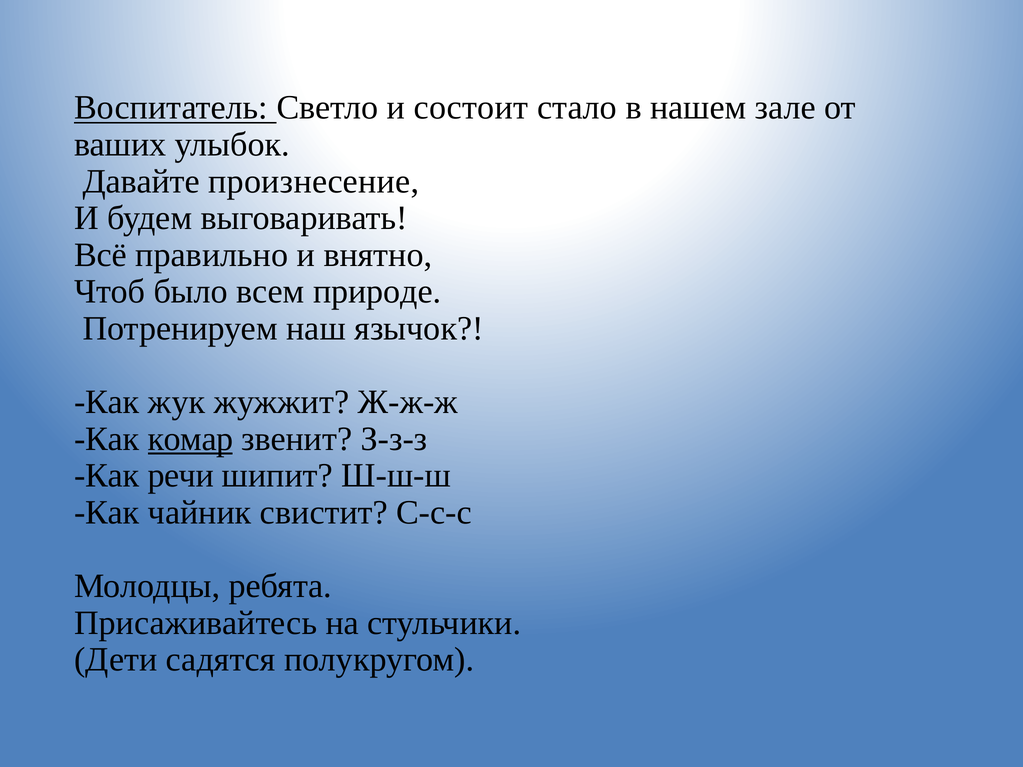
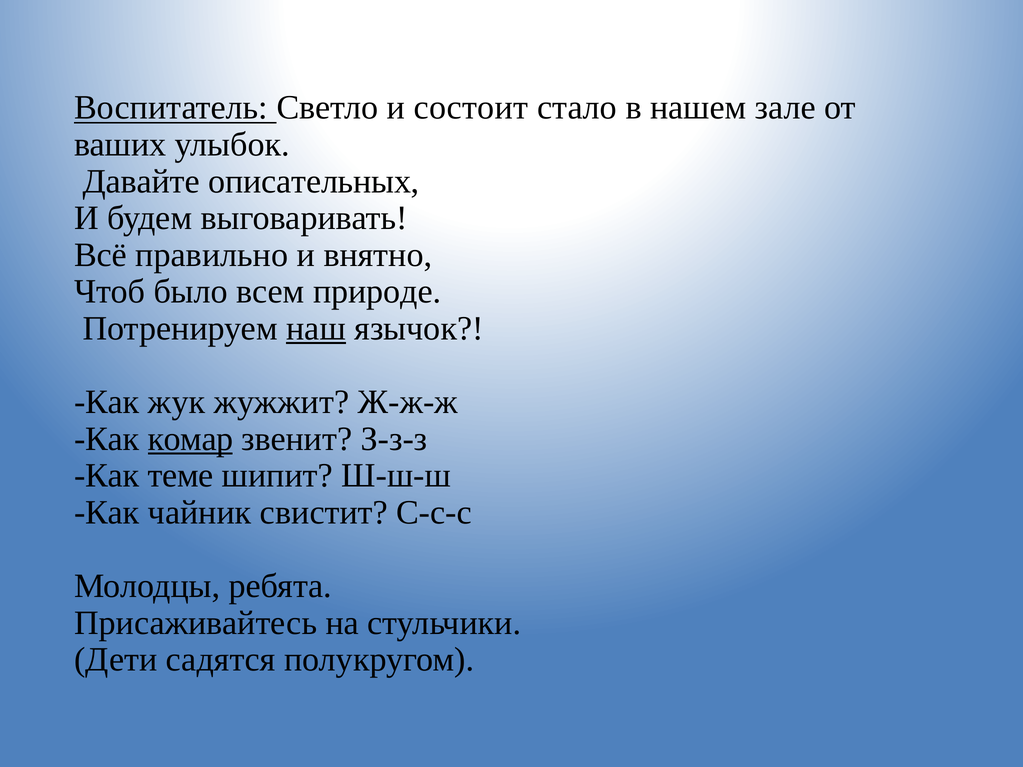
произнесение: произнесение -> описательных (314, 181)
наш underline: none -> present (316, 329)
речи: речи -> теме (181, 476)
